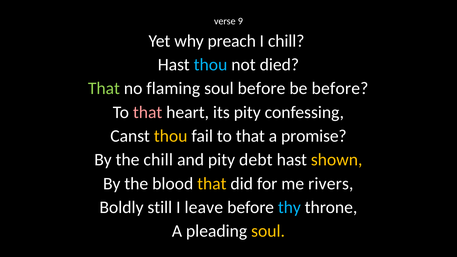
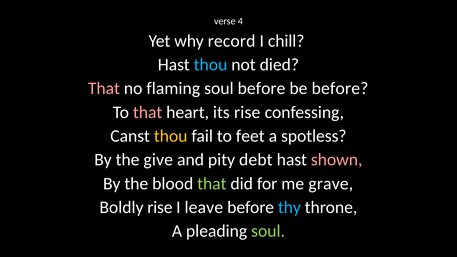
9: 9 -> 4 (240, 21)
preach: preach -> record (232, 41)
That colour: light green -> pink (104, 89)
its pity: pity -> rise (247, 112)
fail to that: that -> feet (250, 136)
promise: promise -> spotless (314, 136)
the chill: chill -> give (158, 160)
shown colour: yellow -> pink (337, 160)
that colour: yellow -> light green (212, 184)
rivers: rivers -> grave (331, 184)
Boldly still: still -> rise (160, 207)
soul colour: yellow -> light green (268, 231)
